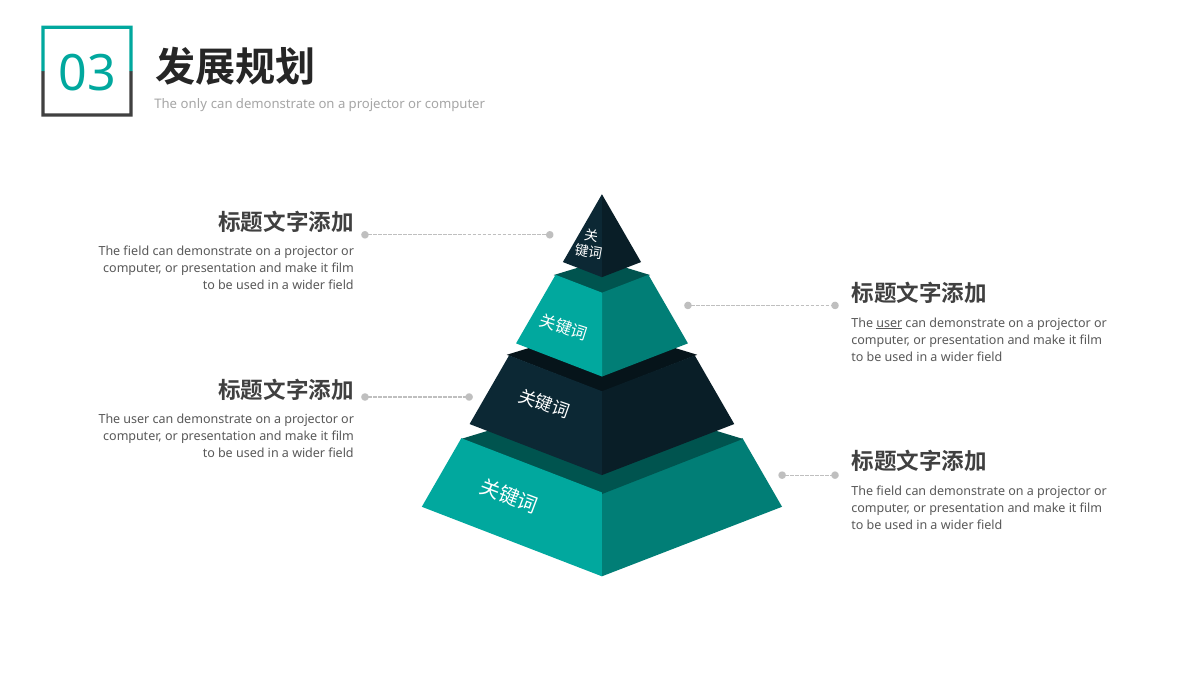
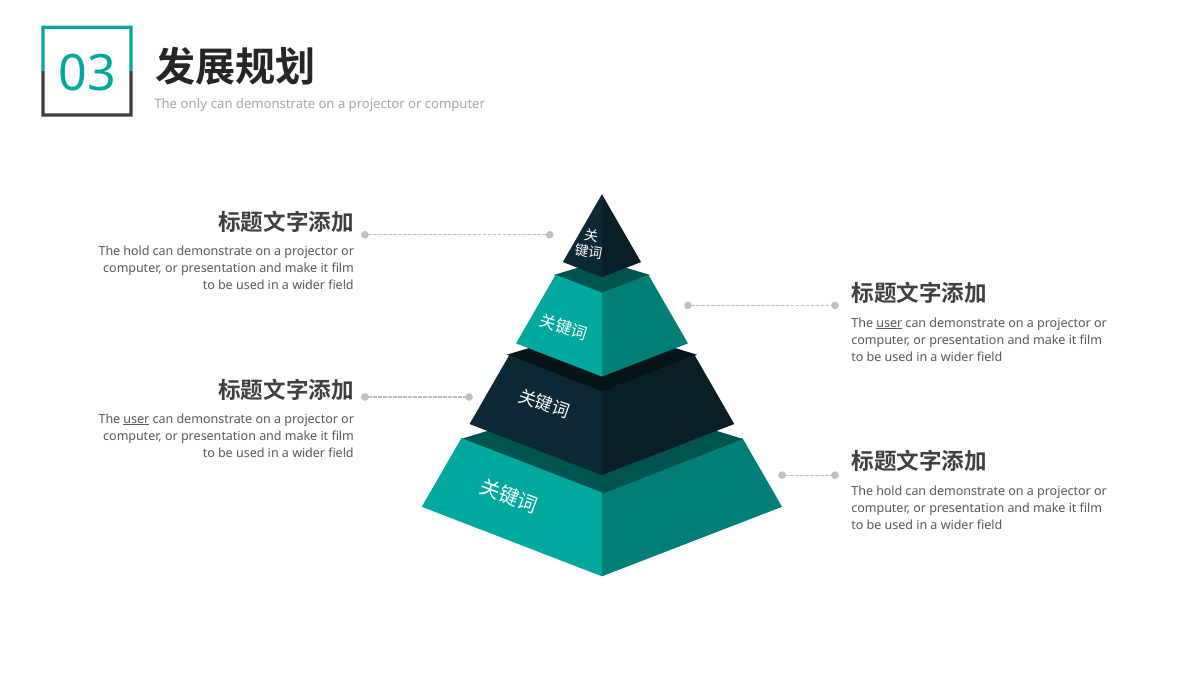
field: field -> hold (136, 252)
user underline: none -> present (136, 420)
field: field -> hold (889, 491)
